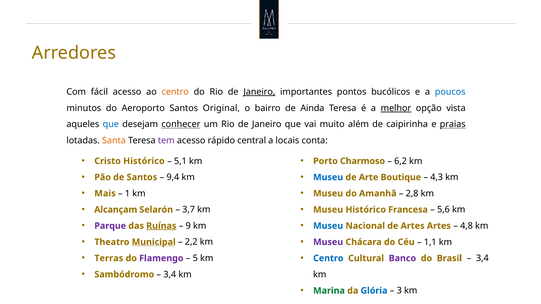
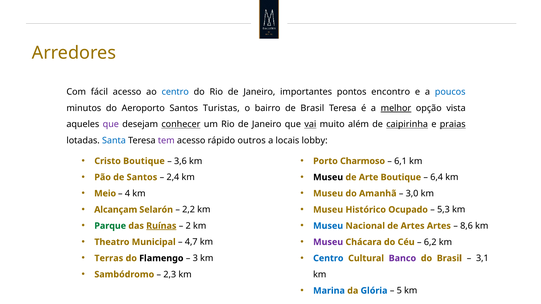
centro colour: orange -> blue (175, 92)
Janeiro underline: present -> none (259, 92)
bucólicos: bucólicos -> encontro (391, 92)
Original: Original -> Turistas (221, 108)
de Ainda: Ainda -> Brasil (312, 108)
que colour: blue -> purple (111, 124)
vai underline: none -> present (310, 124)
caipirinha underline: none -> present (407, 124)
Santa colour: orange -> blue (114, 141)
central: central -> outros (252, 141)
conta: conta -> lobby (315, 141)
Cristo Histórico: Histórico -> Boutique (144, 161)
5,1: 5,1 -> 3,6 (180, 161)
6,2: 6,2 -> 6,1 (401, 161)
9,4: 9,4 -> 2,4 (173, 177)
Museu colour: blue -> black (328, 177)
4,3: 4,3 -> 6,4 (437, 177)
Mais: Mais -> Meio (105, 194)
1: 1 -> 4 (127, 194)
2,8: 2,8 -> 3,0 (412, 194)
3,7: 3,7 -> 2,2 (189, 210)
Francesa: Francesa -> Ocupado (408, 210)
5,6: 5,6 -> 5,3 (443, 210)
Parque colour: purple -> green (110, 226)
9: 9 -> 2 (188, 226)
4,8: 4,8 -> 8,6 (467, 226)
Municipal underline: present -> none (154, 242)
2,2: 2,2 -> 4,7 (191, 242)
1,1: 1,1 -> 6,2 (430, 242)
Flamengo colour: purple -> black (161, 258)
5: 5 -> 3 (195, 258)
3,4: 3,4 -> 3,1 (482, 258)
3,4: 3,4 -> 2,3 (170, 275)
Marina colour: green -> blue (329, 291)
3: 3 -> 5 (399, 291)
